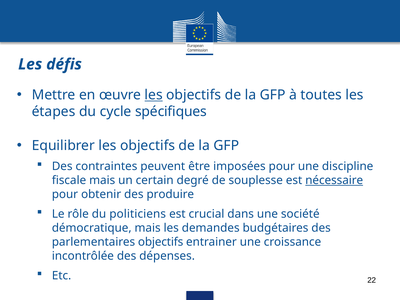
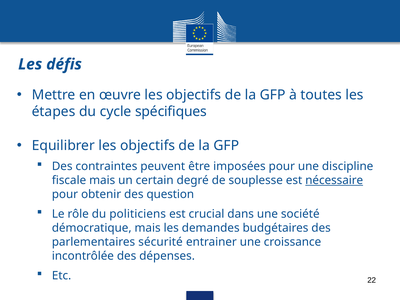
les underline: present -> none (154, 95)
produire: produire -> question (170, 194)
parlementaires objectifs: objectifs -> sécurité (161, 242)
